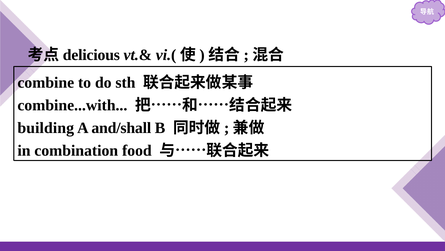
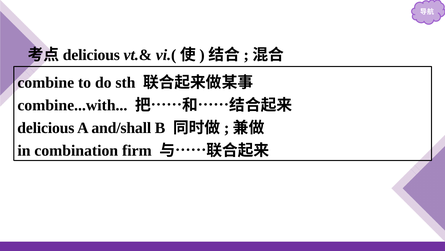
building: building -> delicious (46, 127)
food: food -> firm (137, 150)
